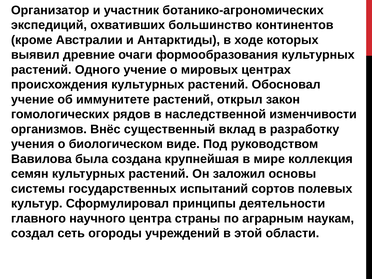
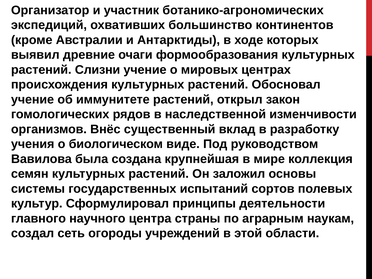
Одного: Одного -> Слизни (98, 70)
